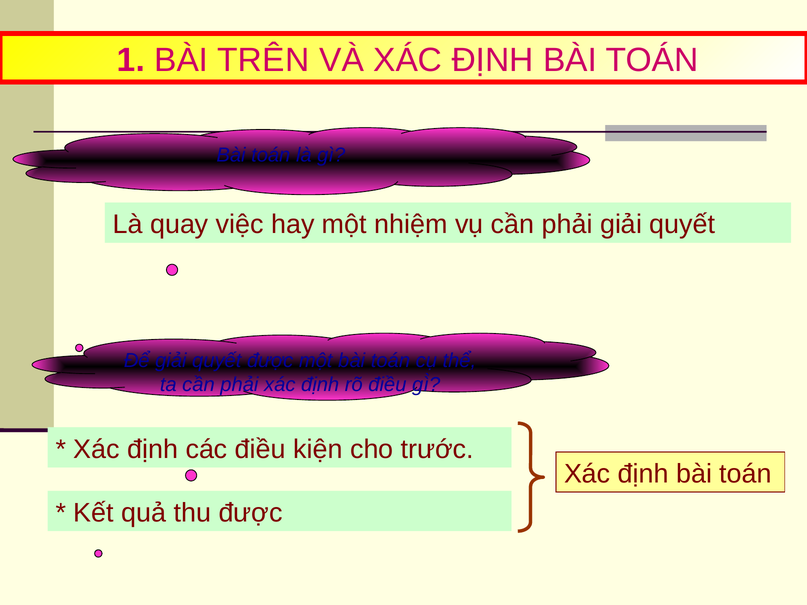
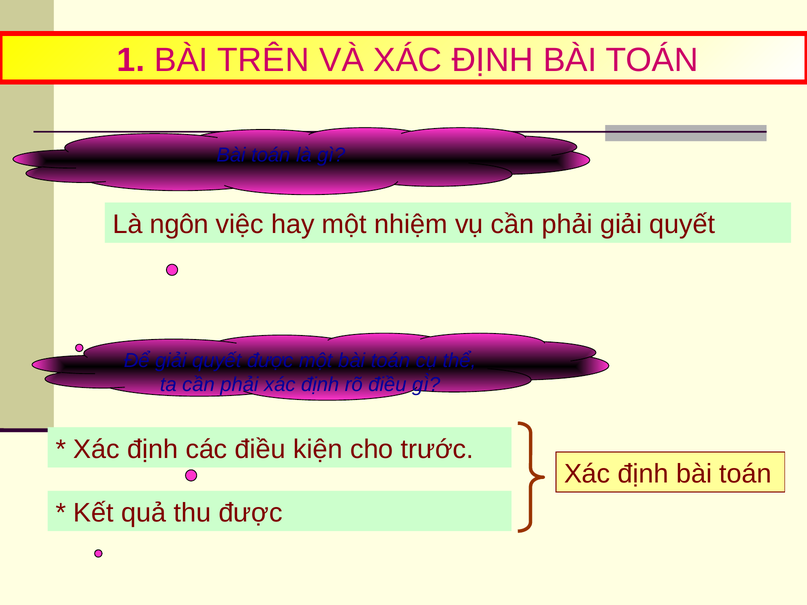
quay: quay -> ngôn (179, 225)
